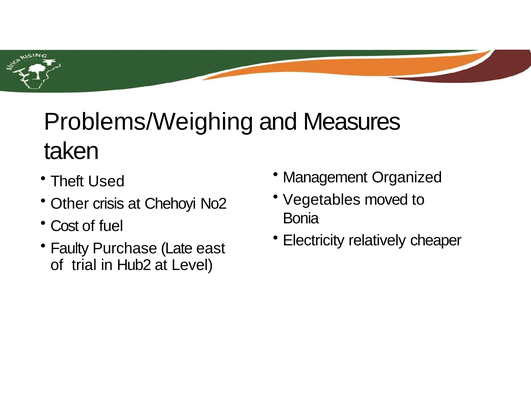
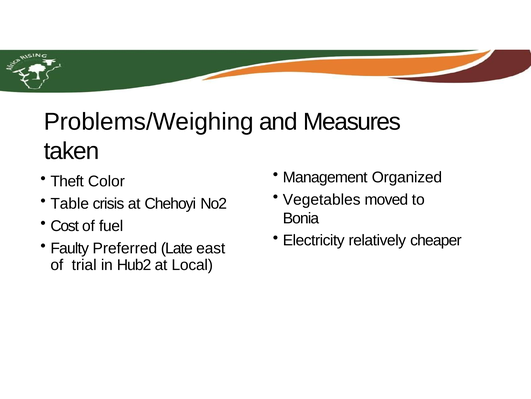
Used: Used -> Color (106, 181)
Other: Other -> Table (70, 203)
Purchase: Purchase -> Preferred (125, 248)
Level: Level -> Local (192, 265)
